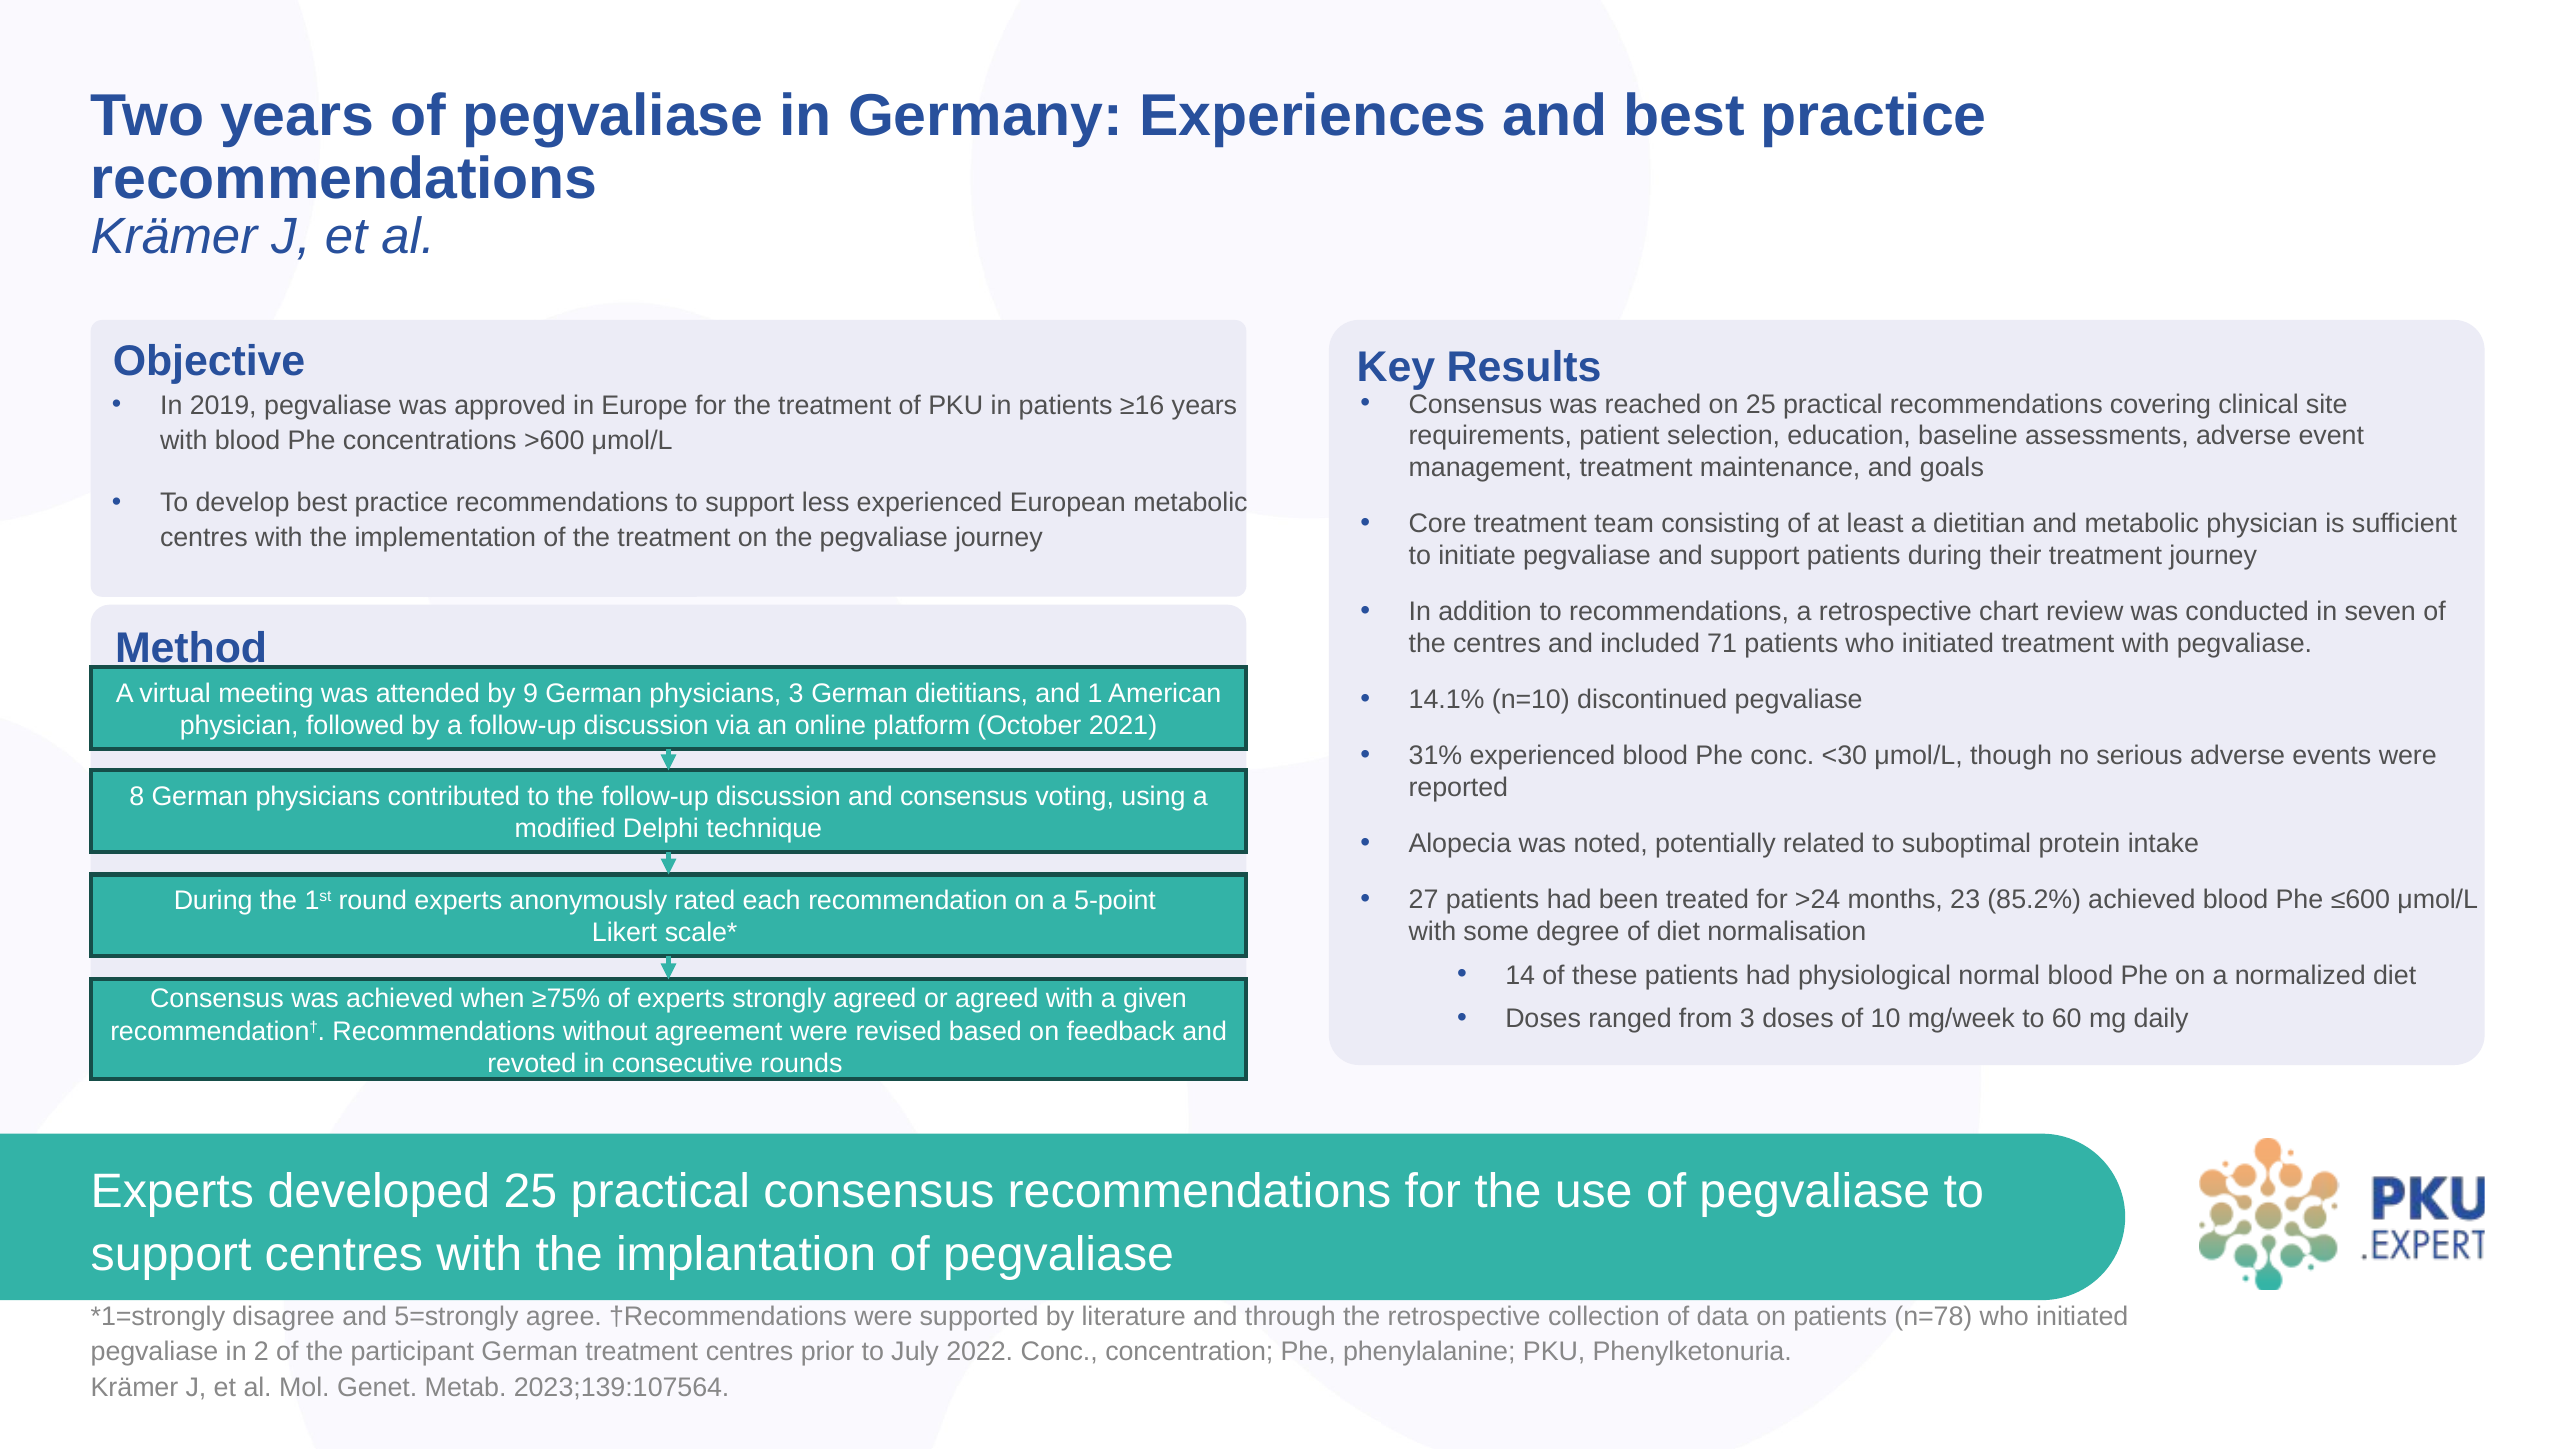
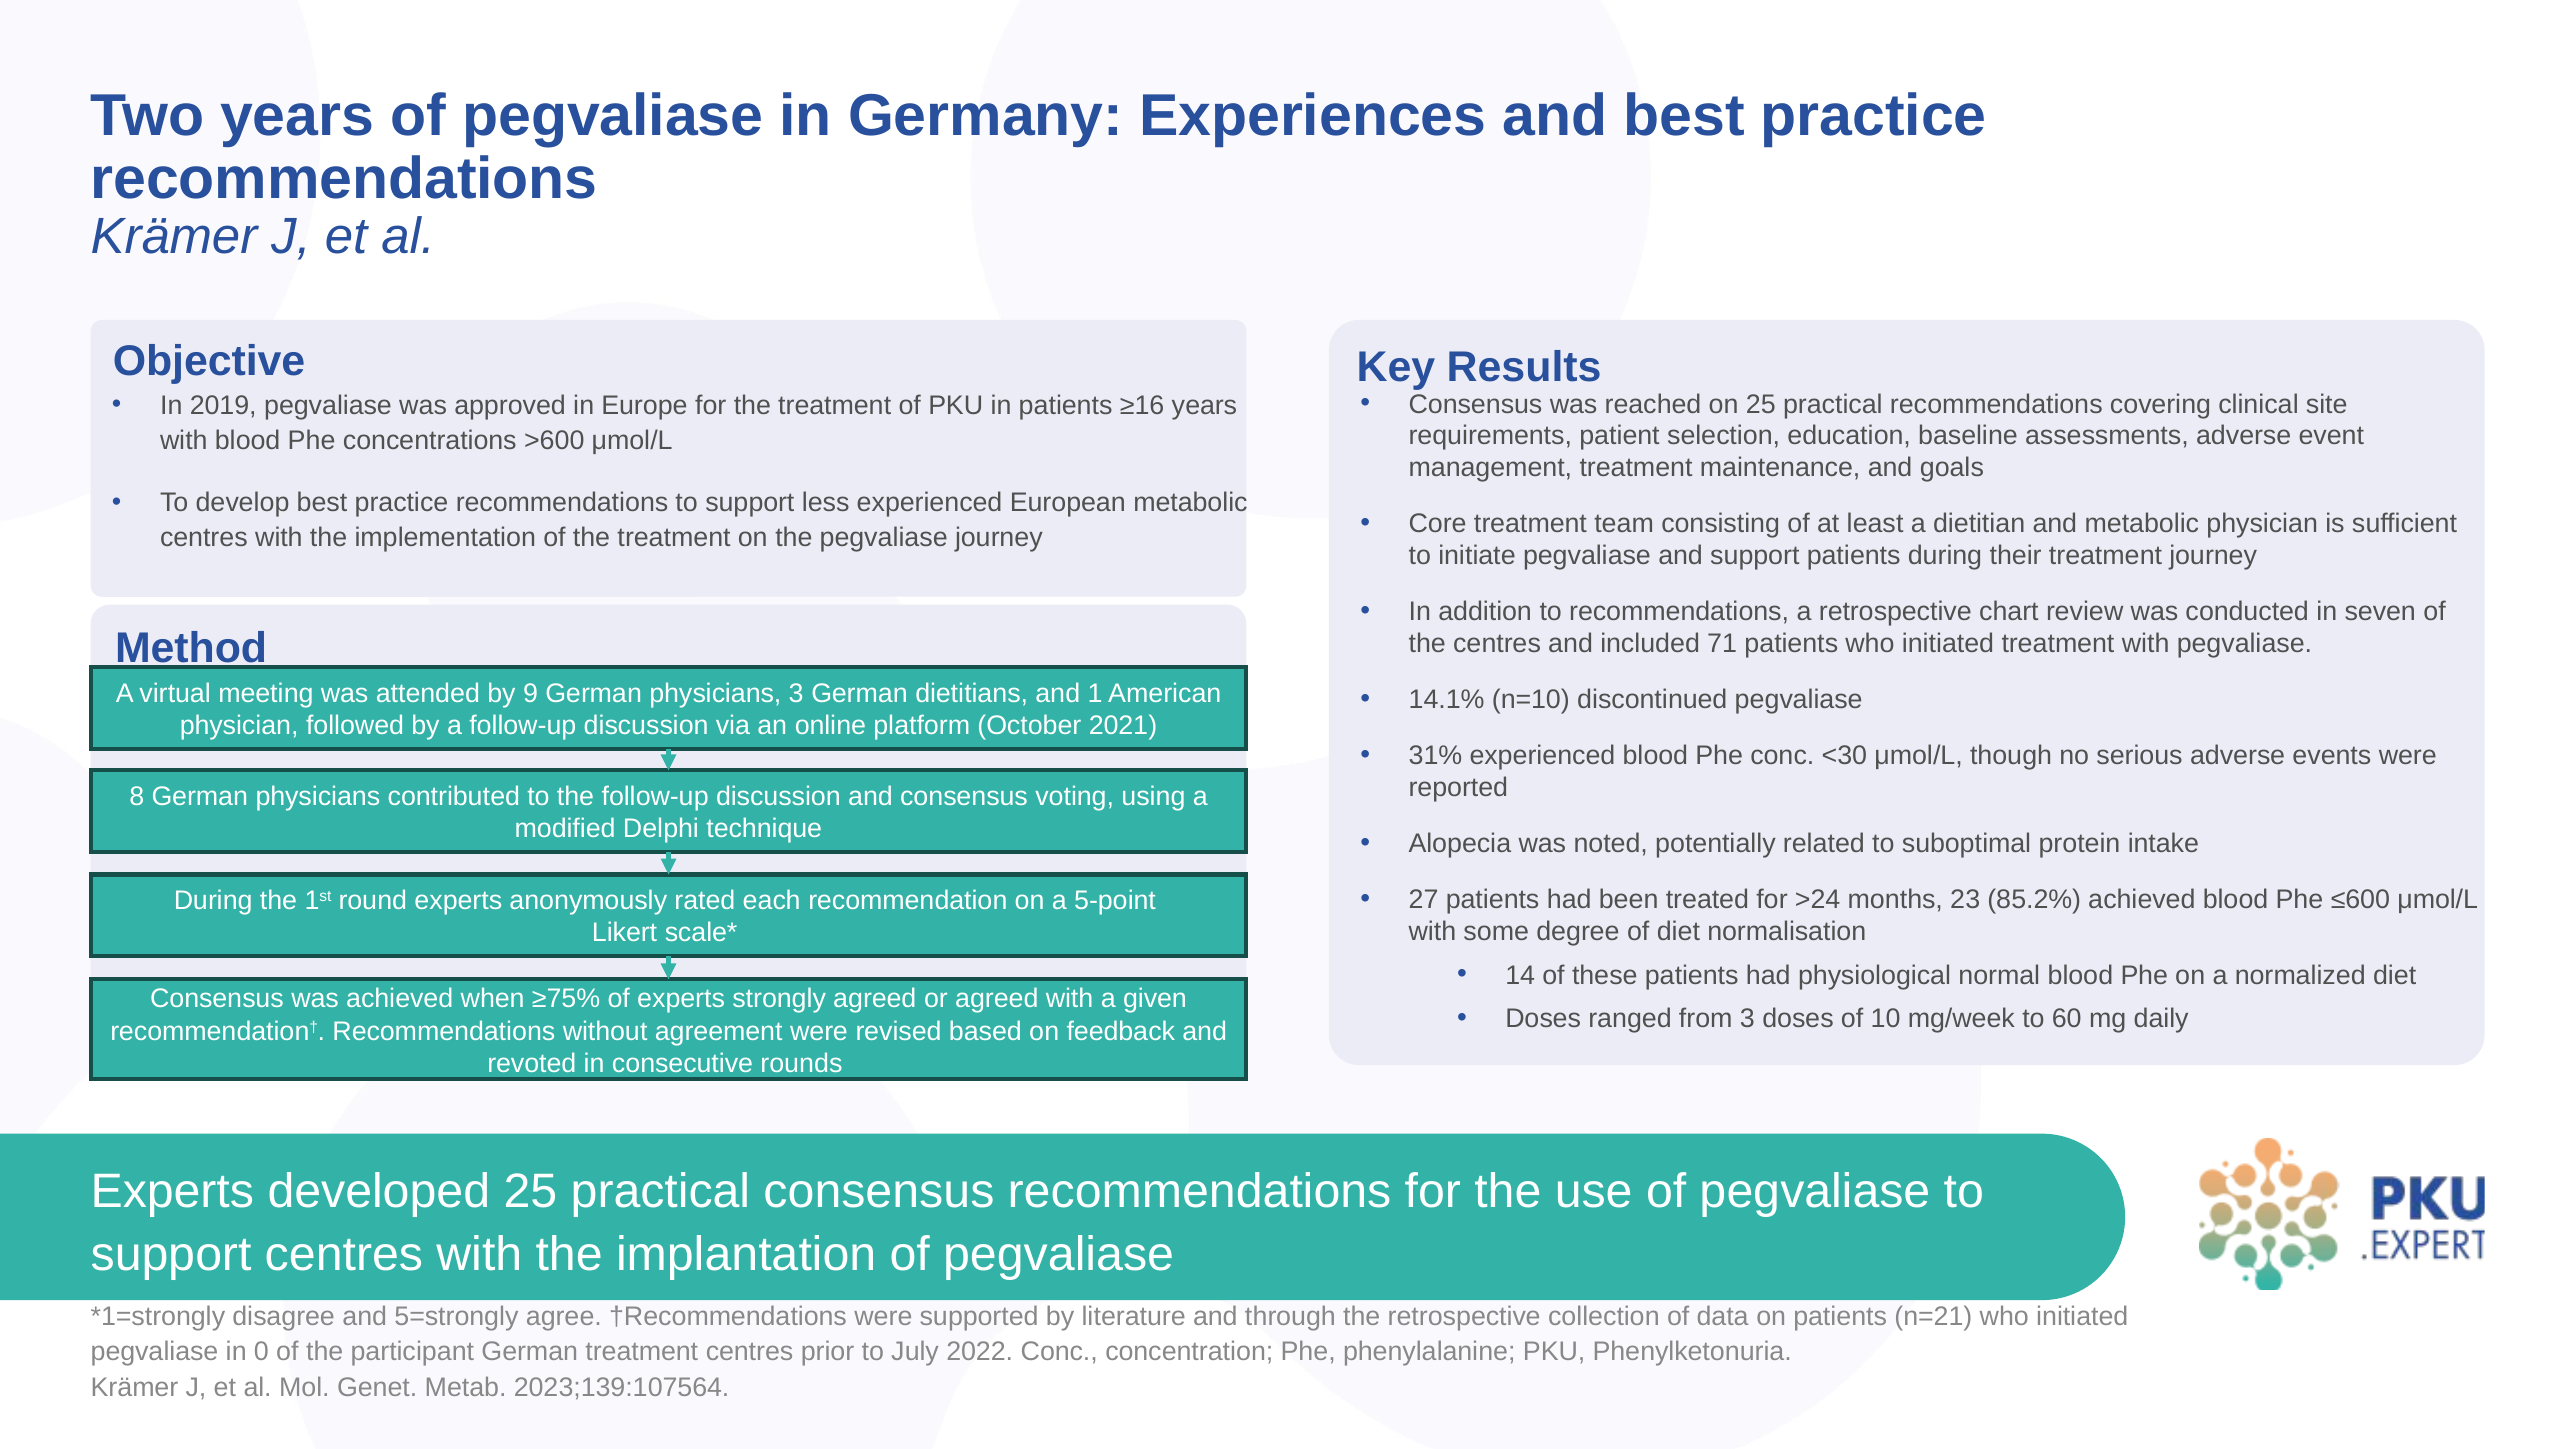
n=78: n=78 -> n=21 (1933, 1316)
2: 2 -> 0 (261, 1352)
